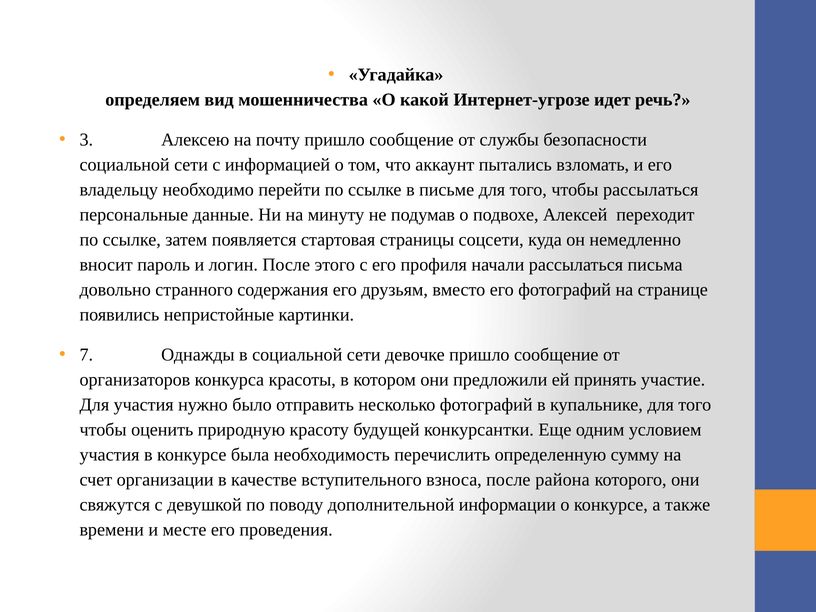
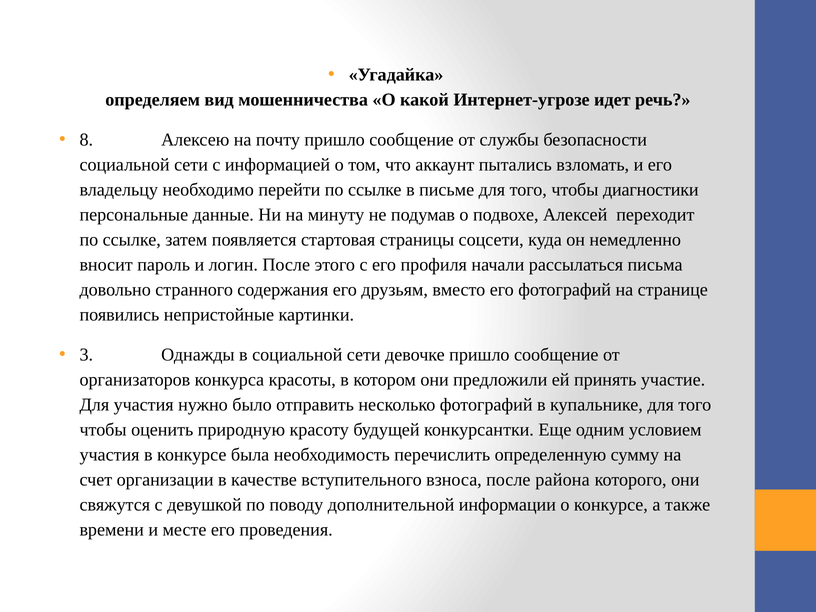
3: 3 -> 8 (86, 140)
чтобы рассылаться: рассылаться -> диагностики (651, 190)
7: 7 -> 3 (86, 355)
